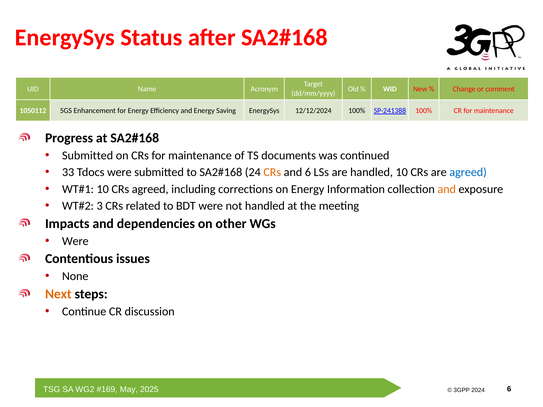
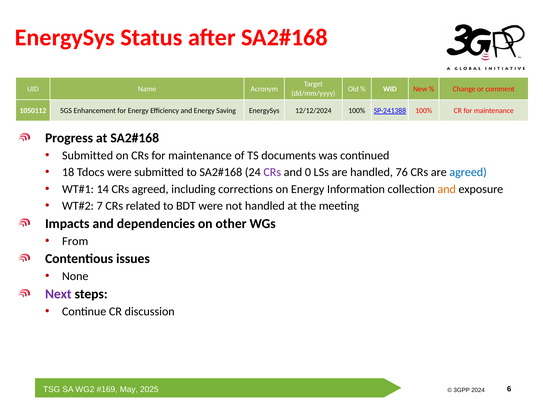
33: 33 -> 18 (68, 172)
CRs colour: orange -> purple (272, 172)
and 6: 6 -> 0 (308, 172)
handled 10: 10 -> 76 (402, 172)
10: 10 -> 14 (103, 189)
3: 3 -> 7 (100, 206)
Were: Were -> From (75, 241)
Next colour: orange -> purple (58, 294)
